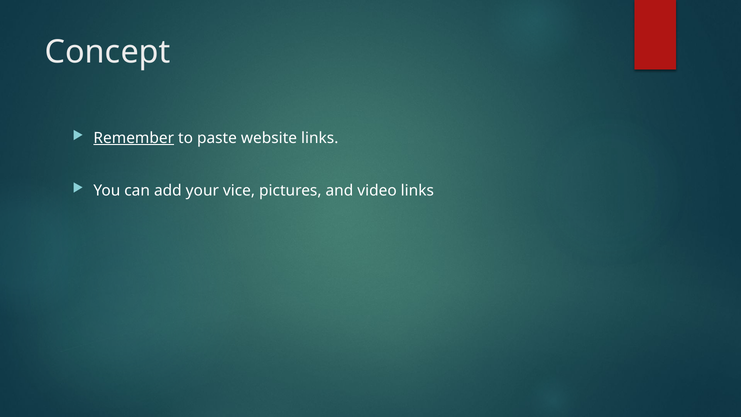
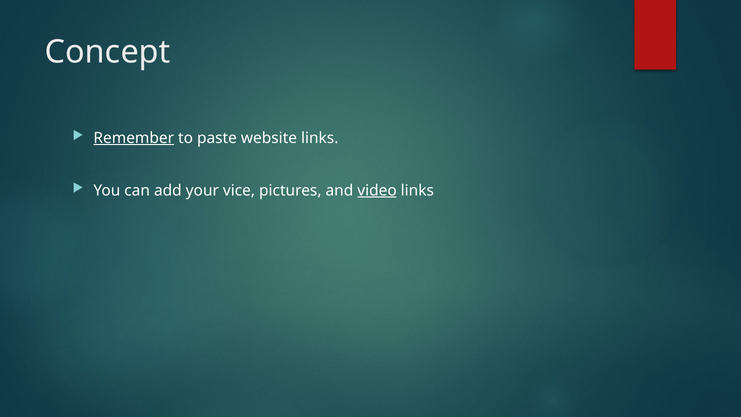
video underline: none -> present (377, 190)
